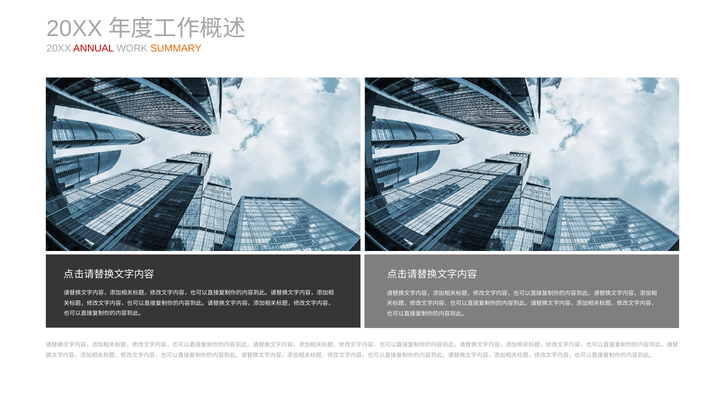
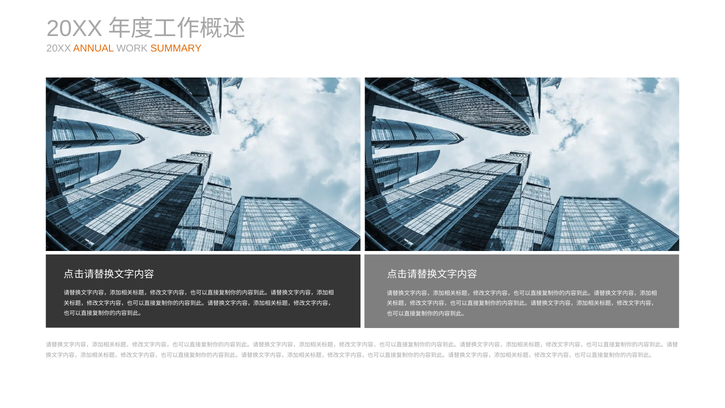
ANNUAL colour: red -> orange (94, 49)
